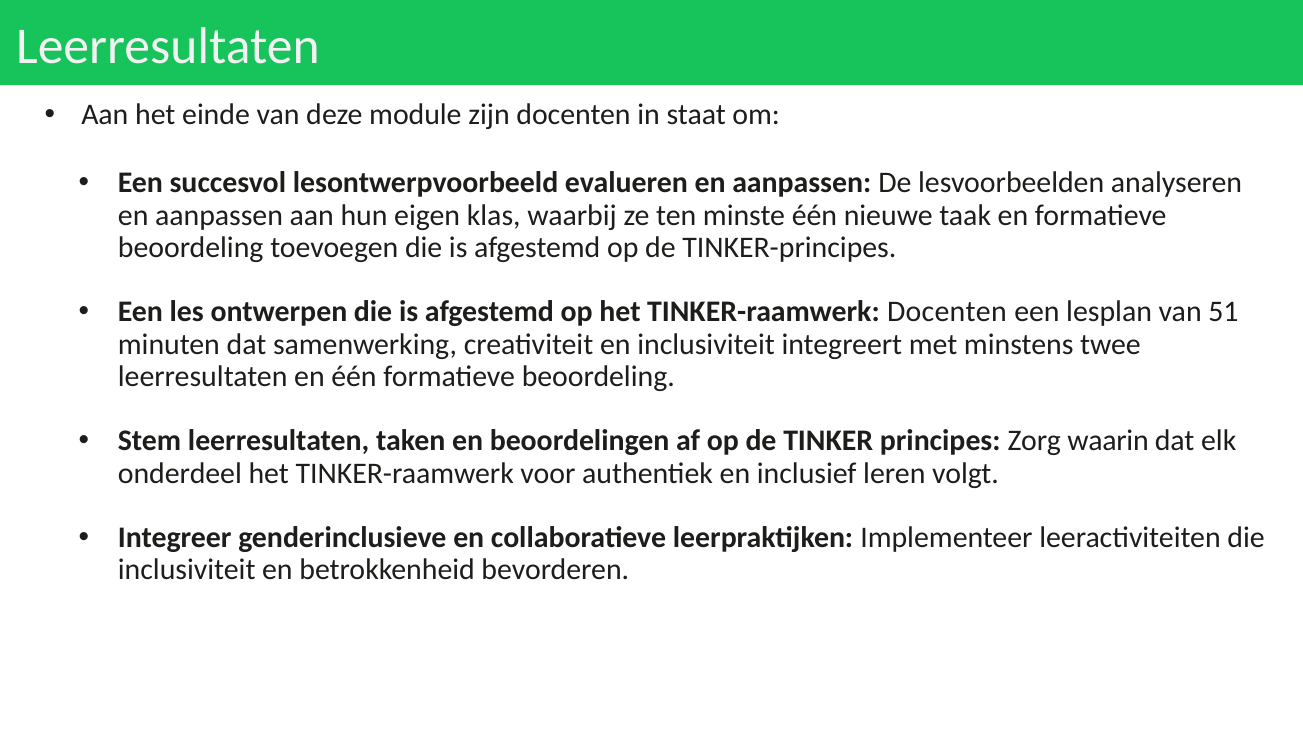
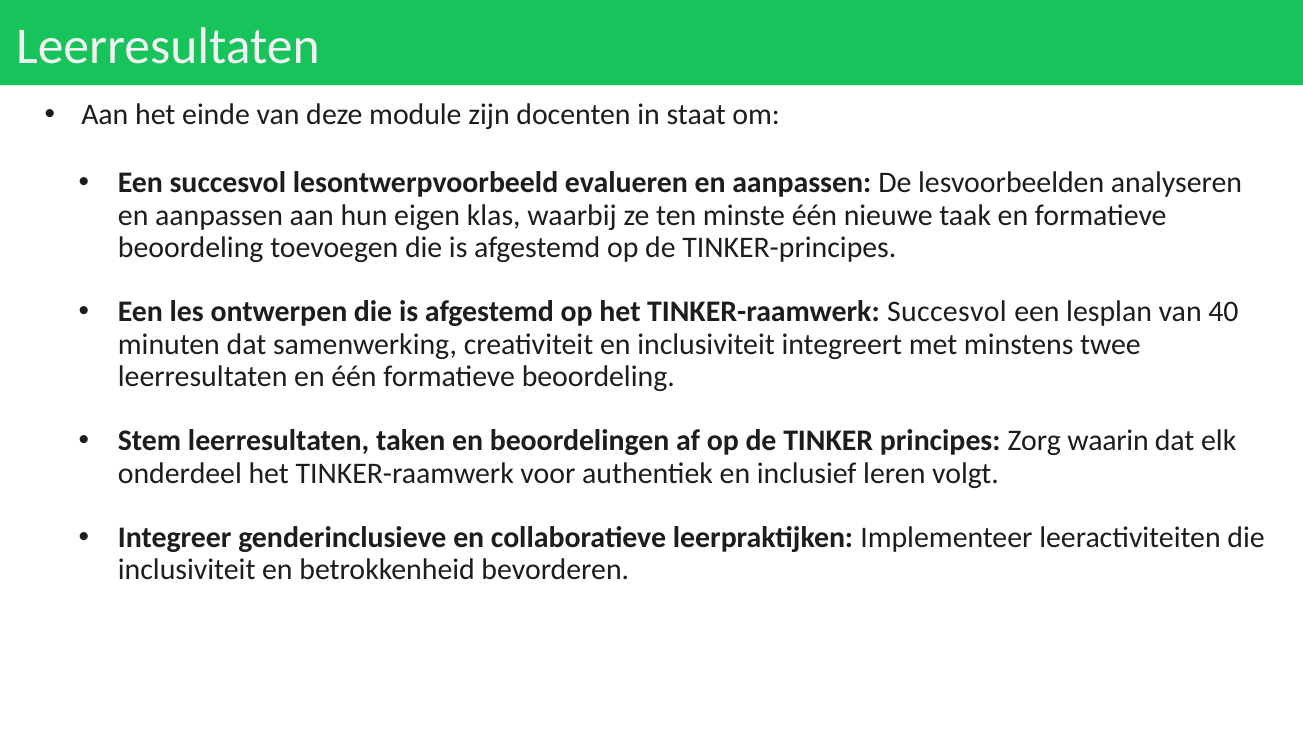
TINKER-raamwerk Docenten: Docenten -> Succesvol (947, 312)
51: 51 -> 40 (1223, 312)
